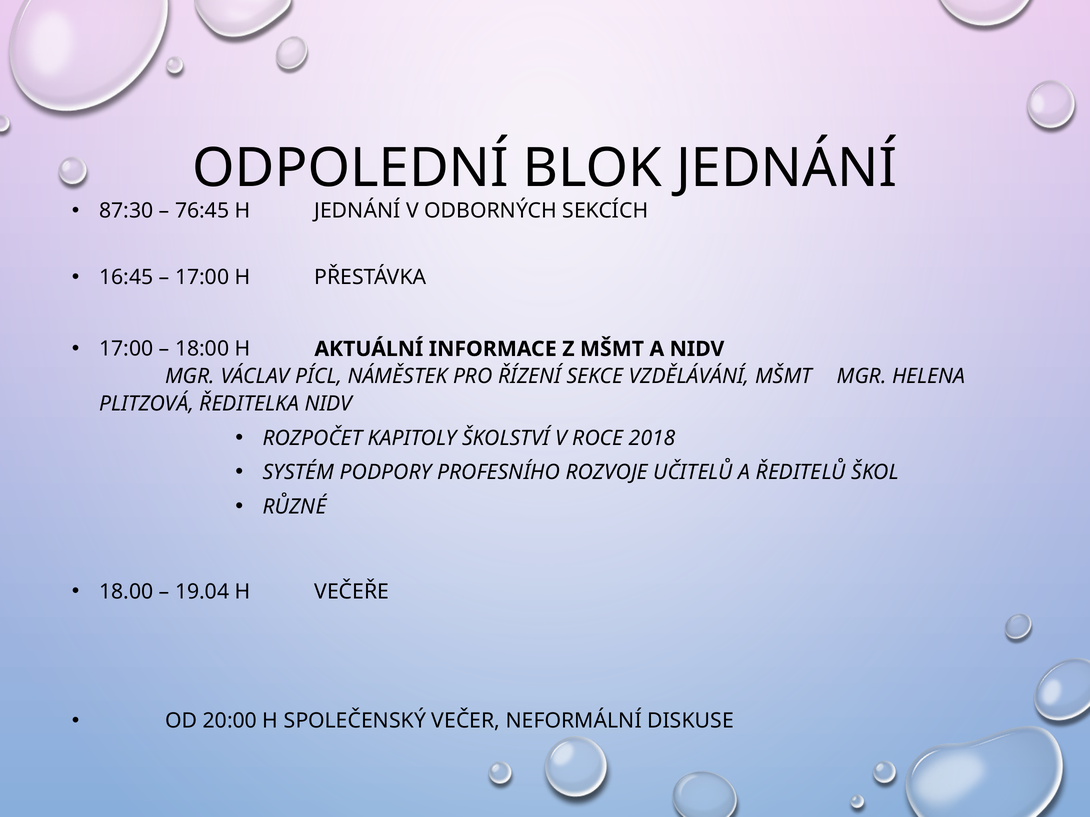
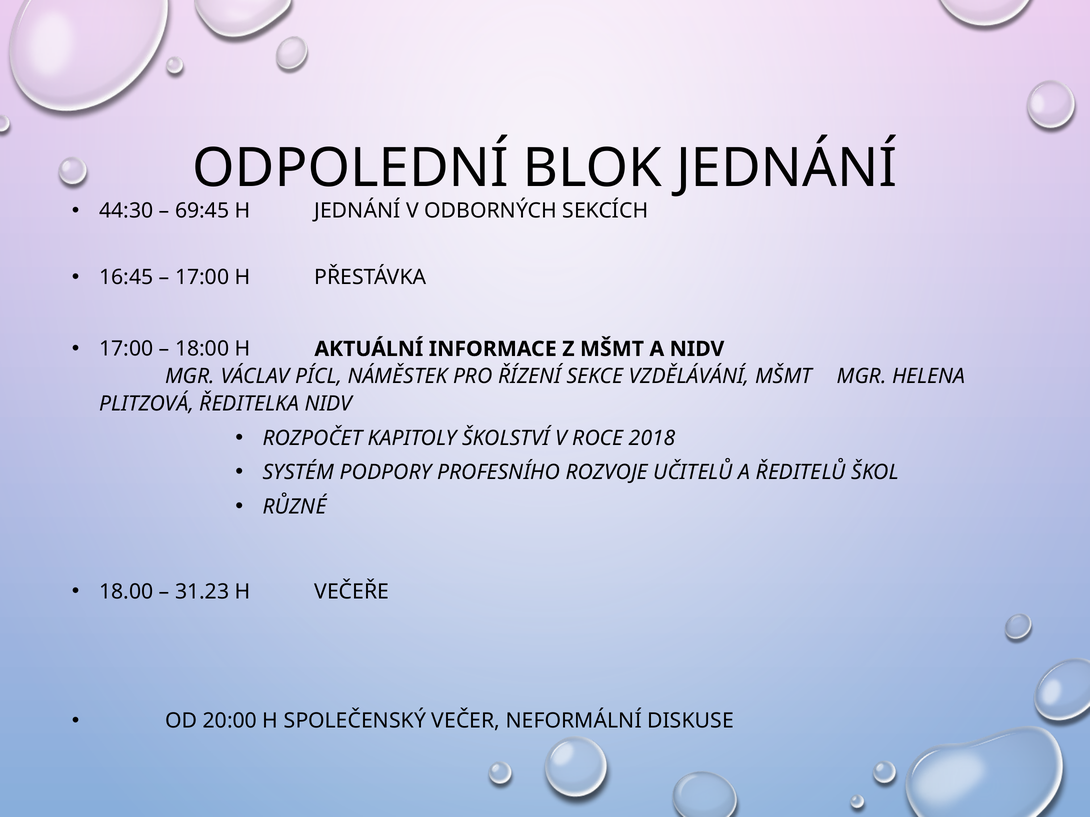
87:30: 87:30 -> 44:30 (126, 211)
76:45: 76:45 -> 69:45 (202, 211)
19.04: 19.04 -> 31.23 (202, 592)
